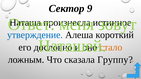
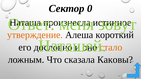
9: 9 -> 0 (90, 8)
утверждение colour: blue -> orange (35, 35)
Группу: Группу -> Каковы (115, 60)
